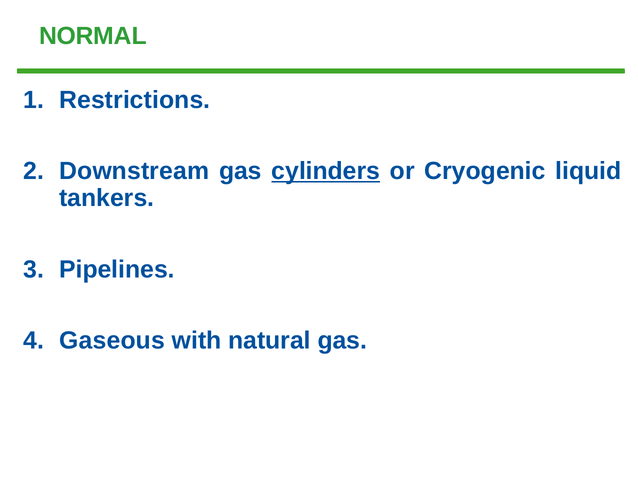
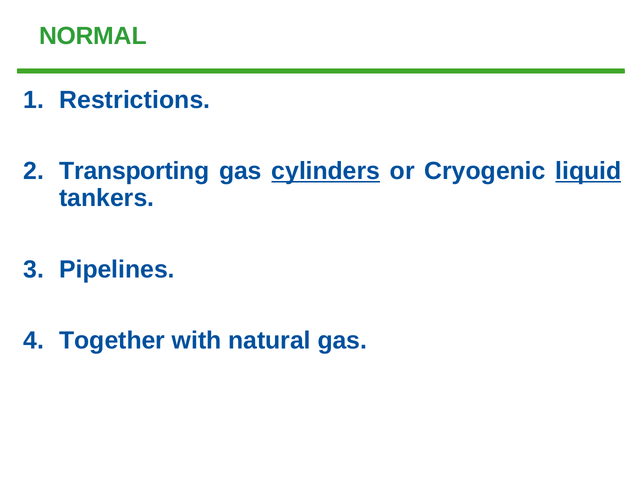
Downstream: Downstream -> Transporting (134, 171)
liquid underline: none -> present (588, 171)
Gaseous: Gaseous -> Together (112, 340)
